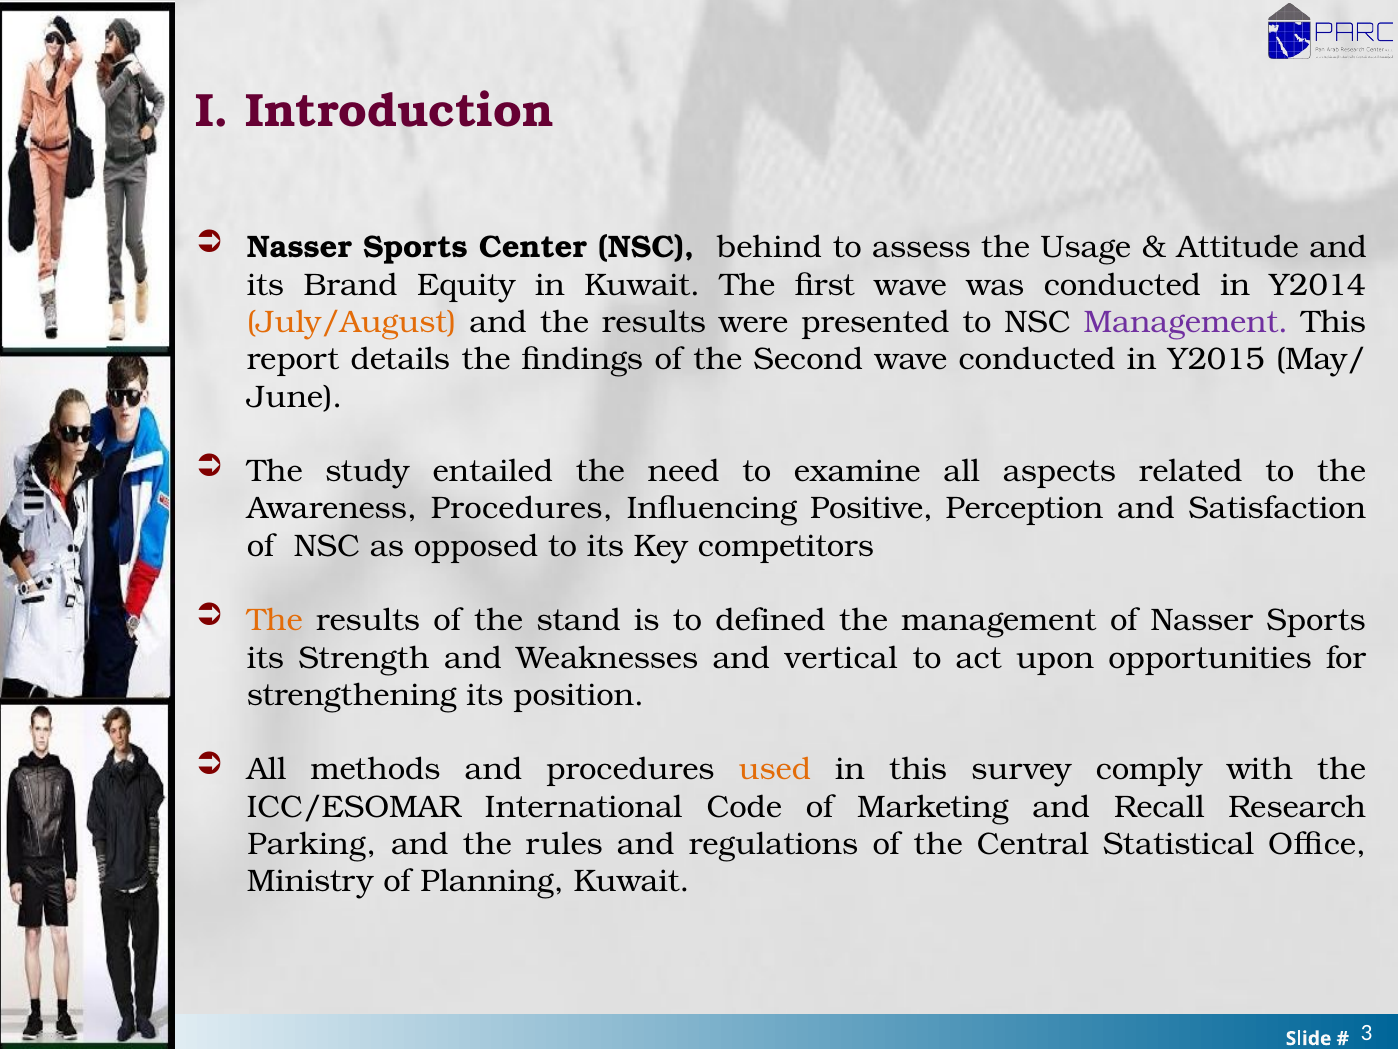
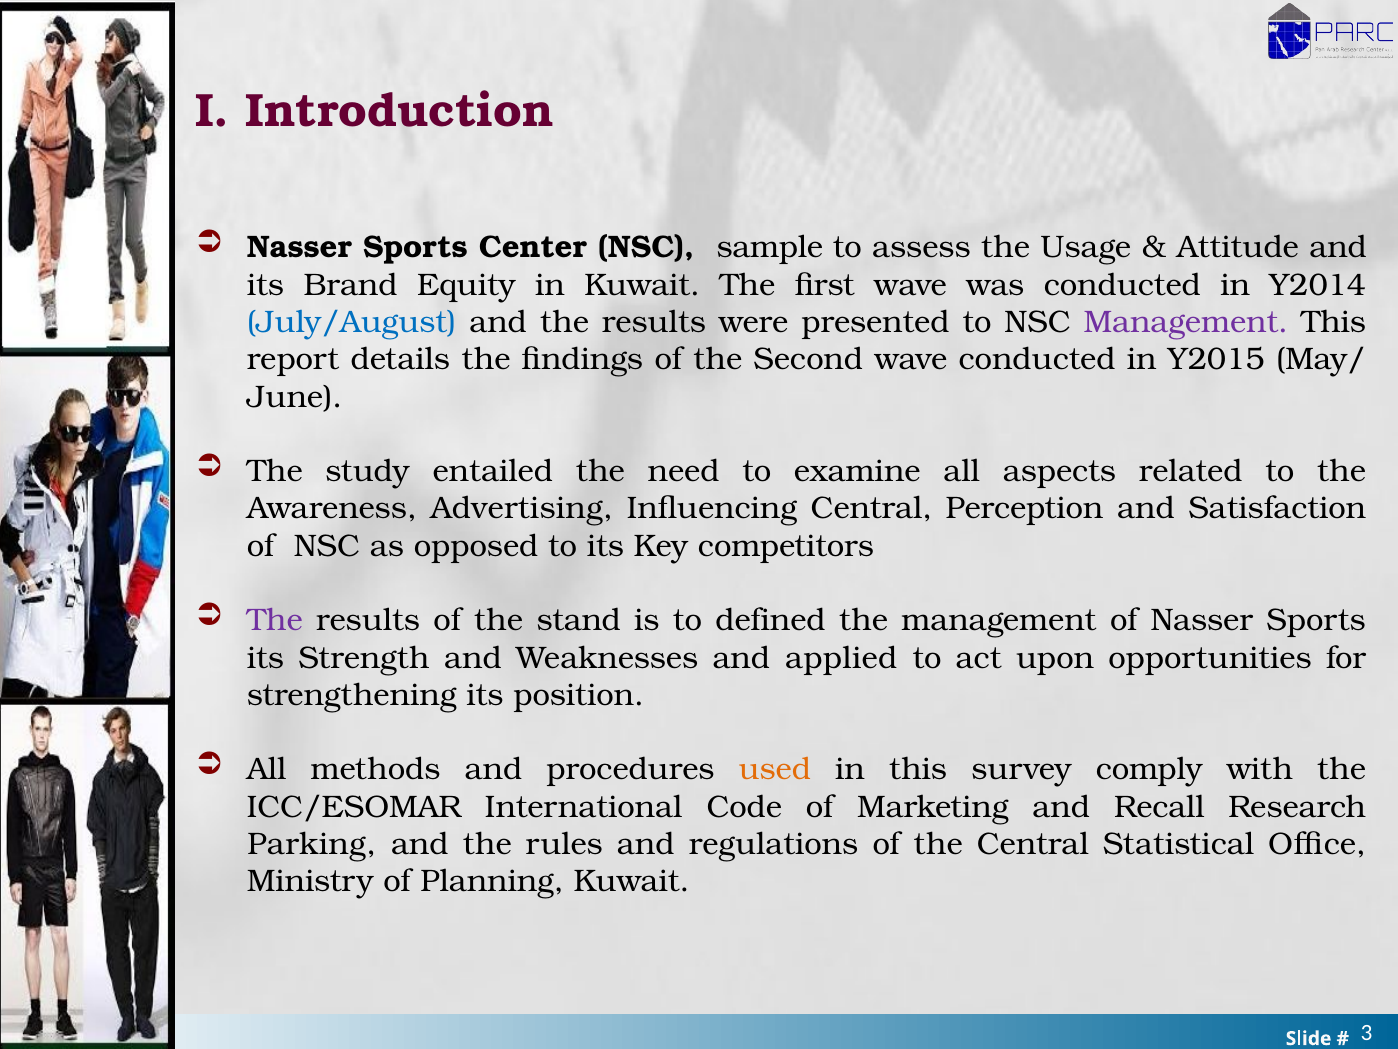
behind: behind -> sample (770, 248)
July/August colour: orange -> blue (352, 322)
Awareness Procedures: Procedures -> Advertising (522, 508)
Influencing Positive: Positive -> Central (871, 508)
The colour: orange -> purple (275, 620)
vertical: vertical -> applied (841, 657)
